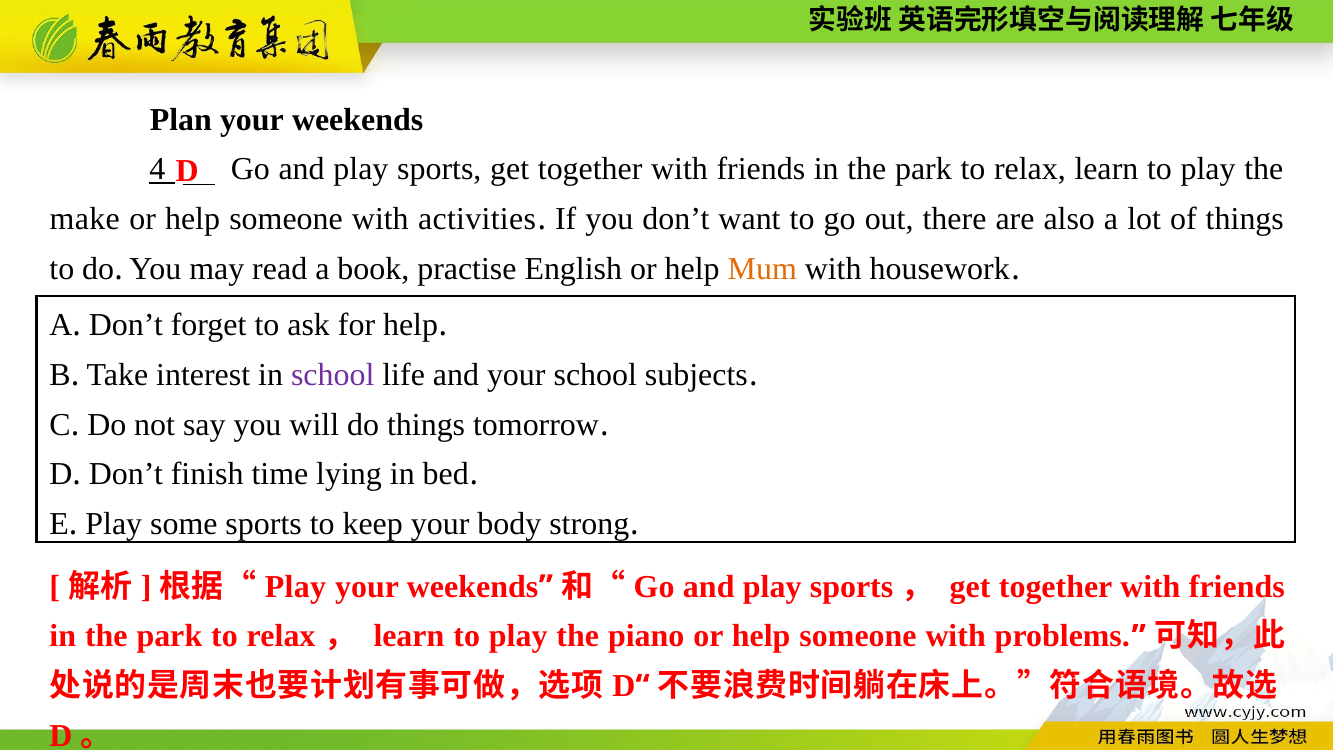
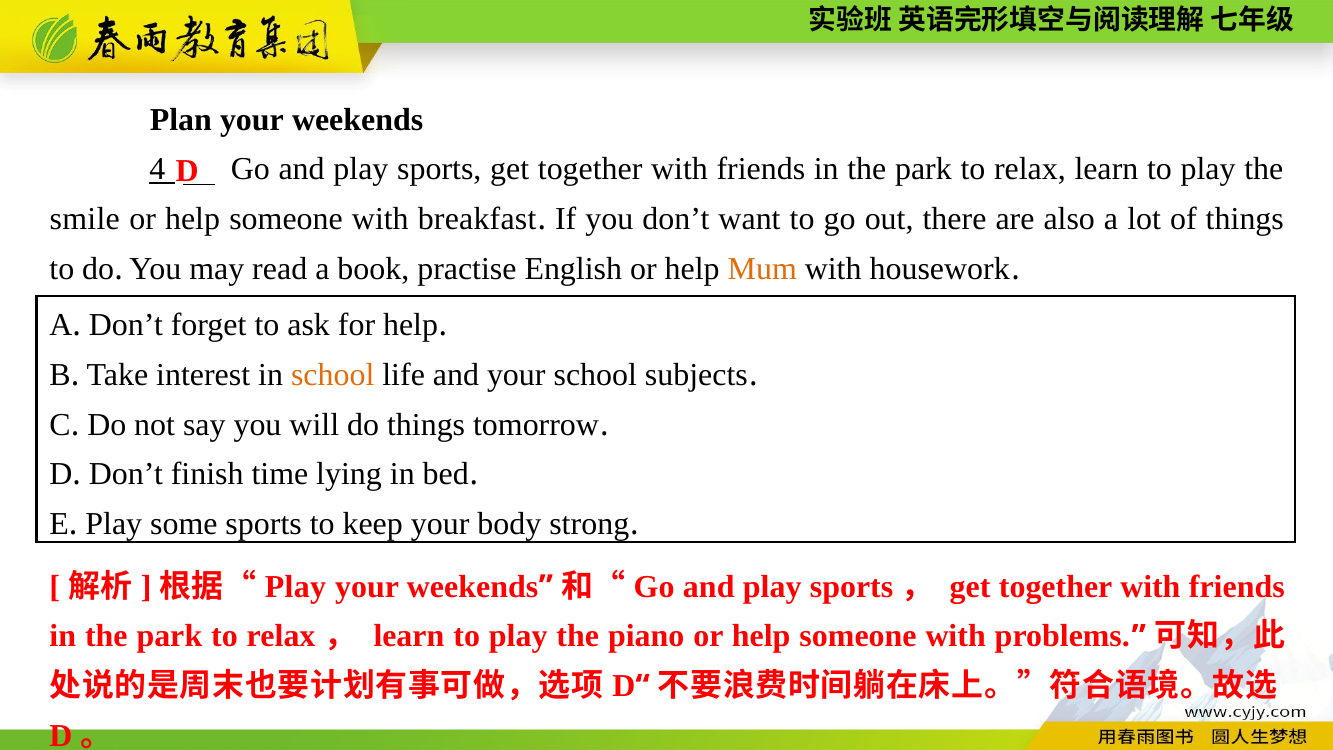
make: make -> smile (85, 219)
activities: activities -> breakfast (477, 219)
school colour: purple -> orange (333, 375)
